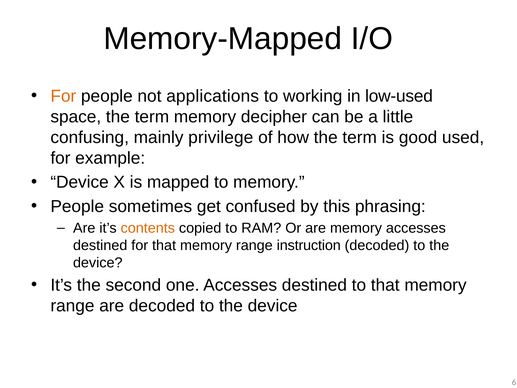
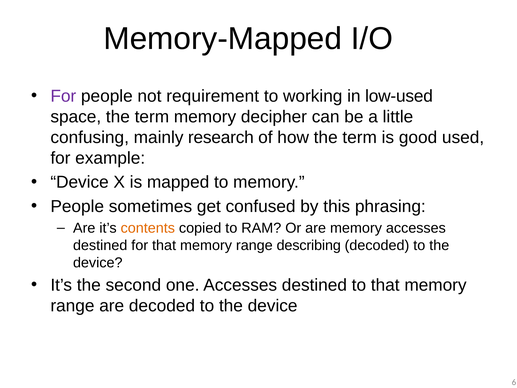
For colour: orange -> purple (63, 96)
applications: applications -> requirement (213, 96)
privilege: privilege -> research (221, 137)
instruction: instruction -> describing (309, 245)
